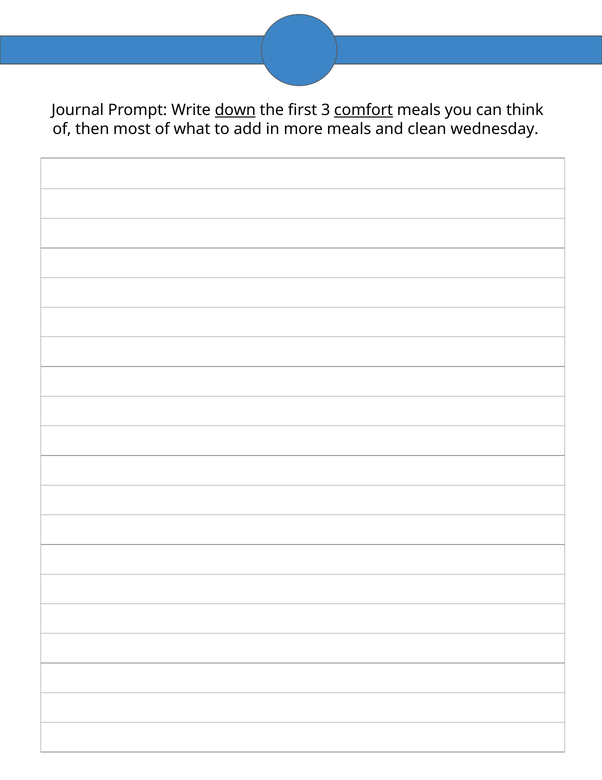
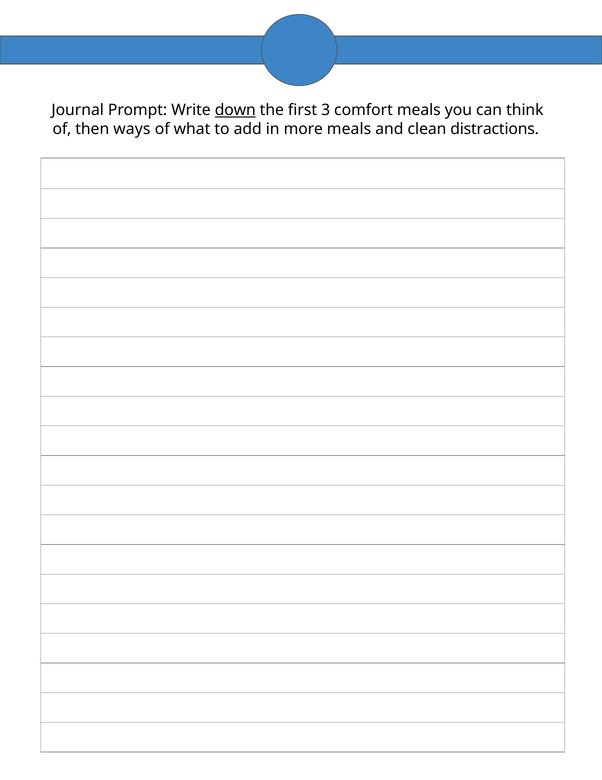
comfort underline: present -> none (363, 110)
most: most -> ways (132, 129)
wednesday: wednesday -> distractions (495, 129)
